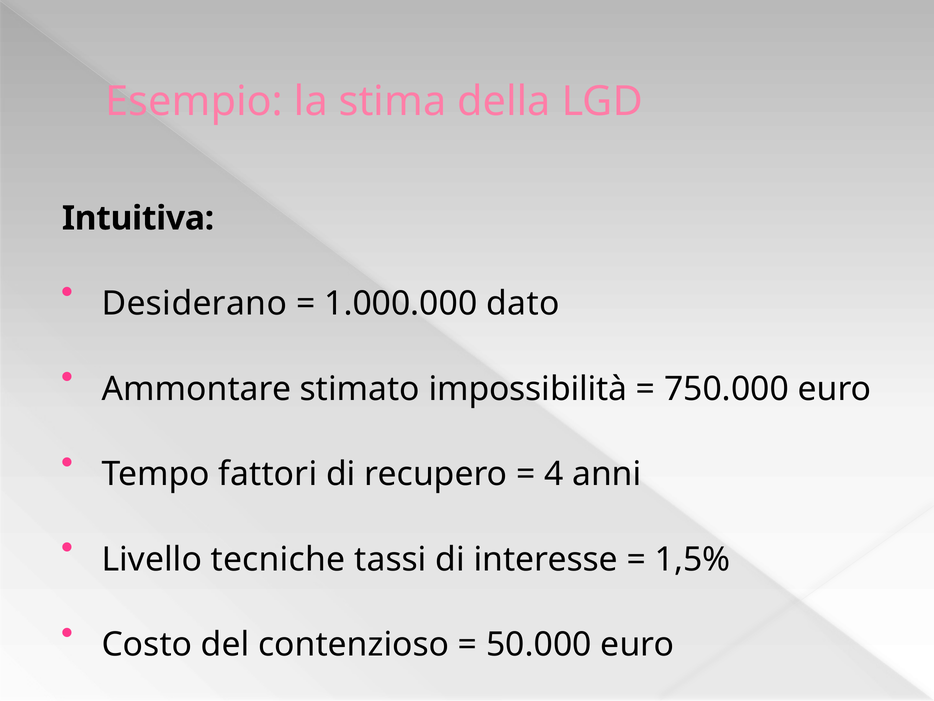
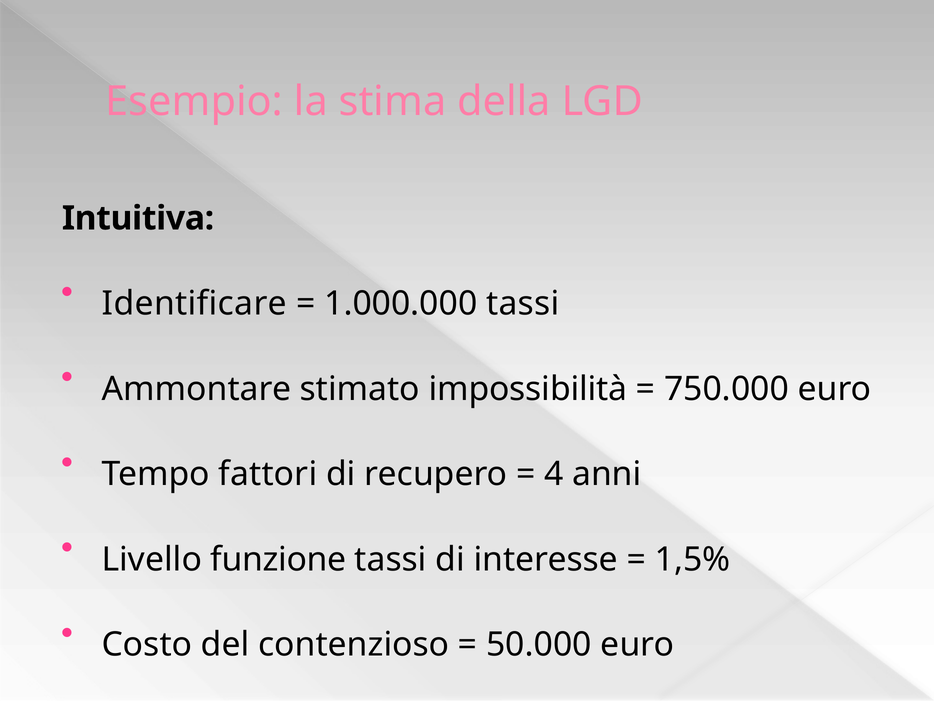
Desiderano: Desiderano -> Identificare (194, 303)
1.000.000 dato: dato -> tassi (523, 303)
tecniche: tecniche -> funzione (278, 559)
